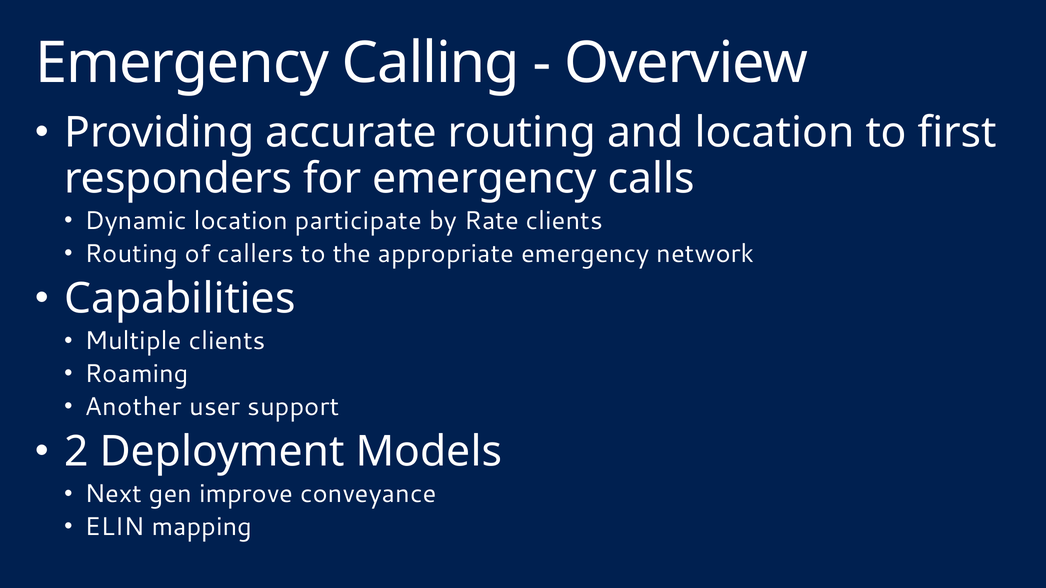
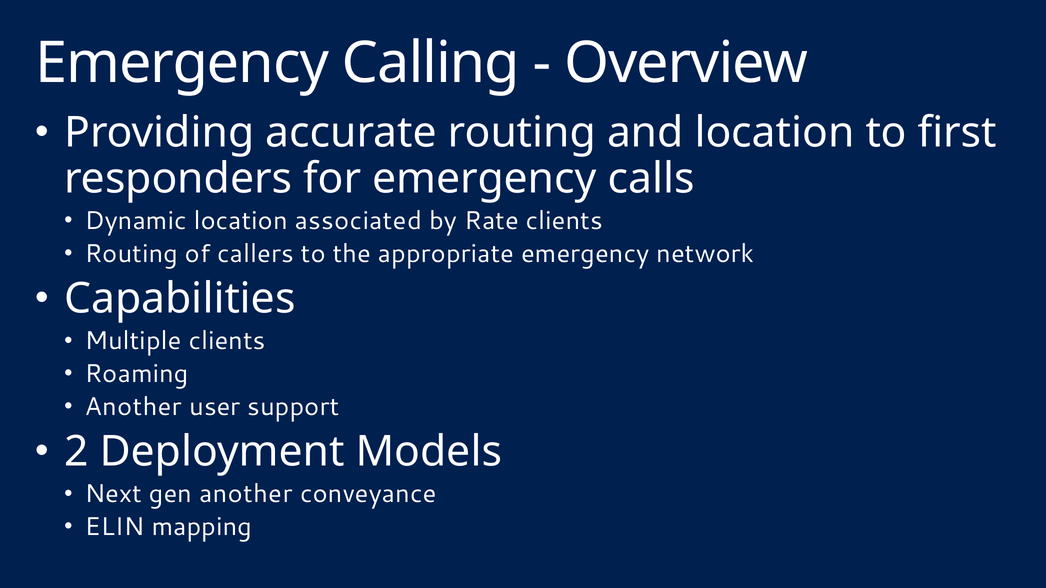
participate: participate -> associated (358, 221)
gen improve: improve -> another (246, 494)
